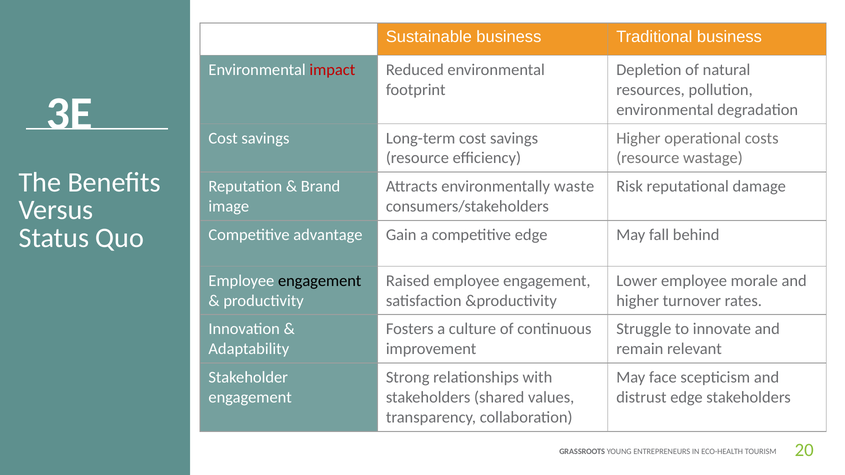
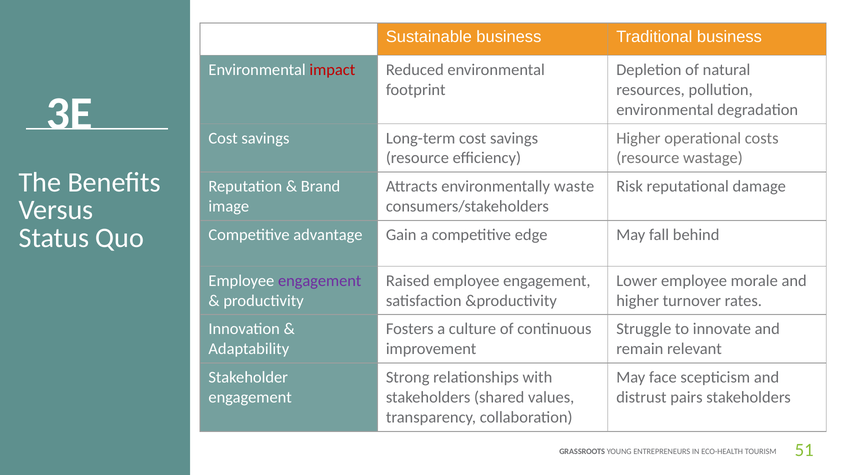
engagement colour: black -> purple (320, 281)
distrust edge: edge -> pairs (686, 398)
20: 20 -> 51 (804, 450)
